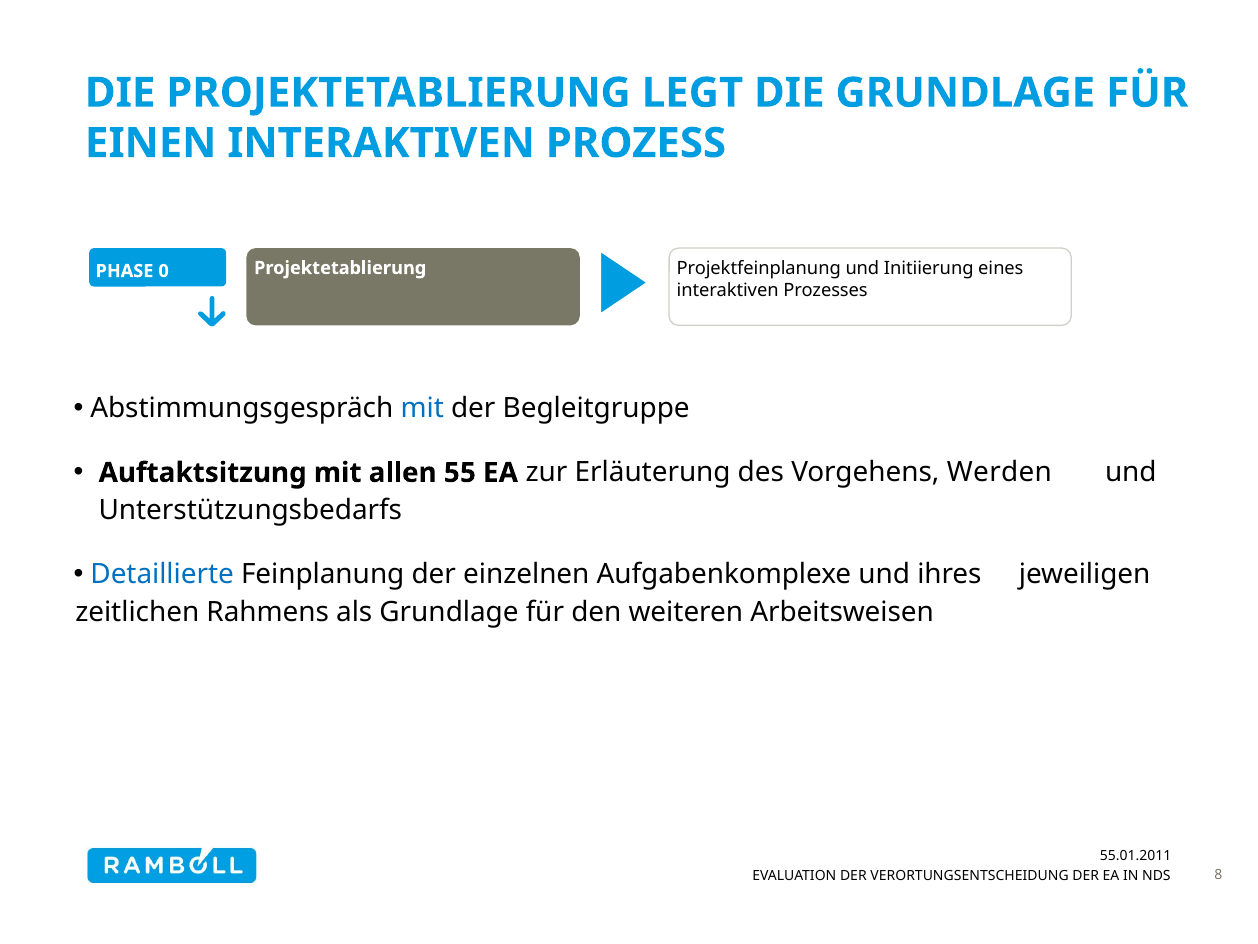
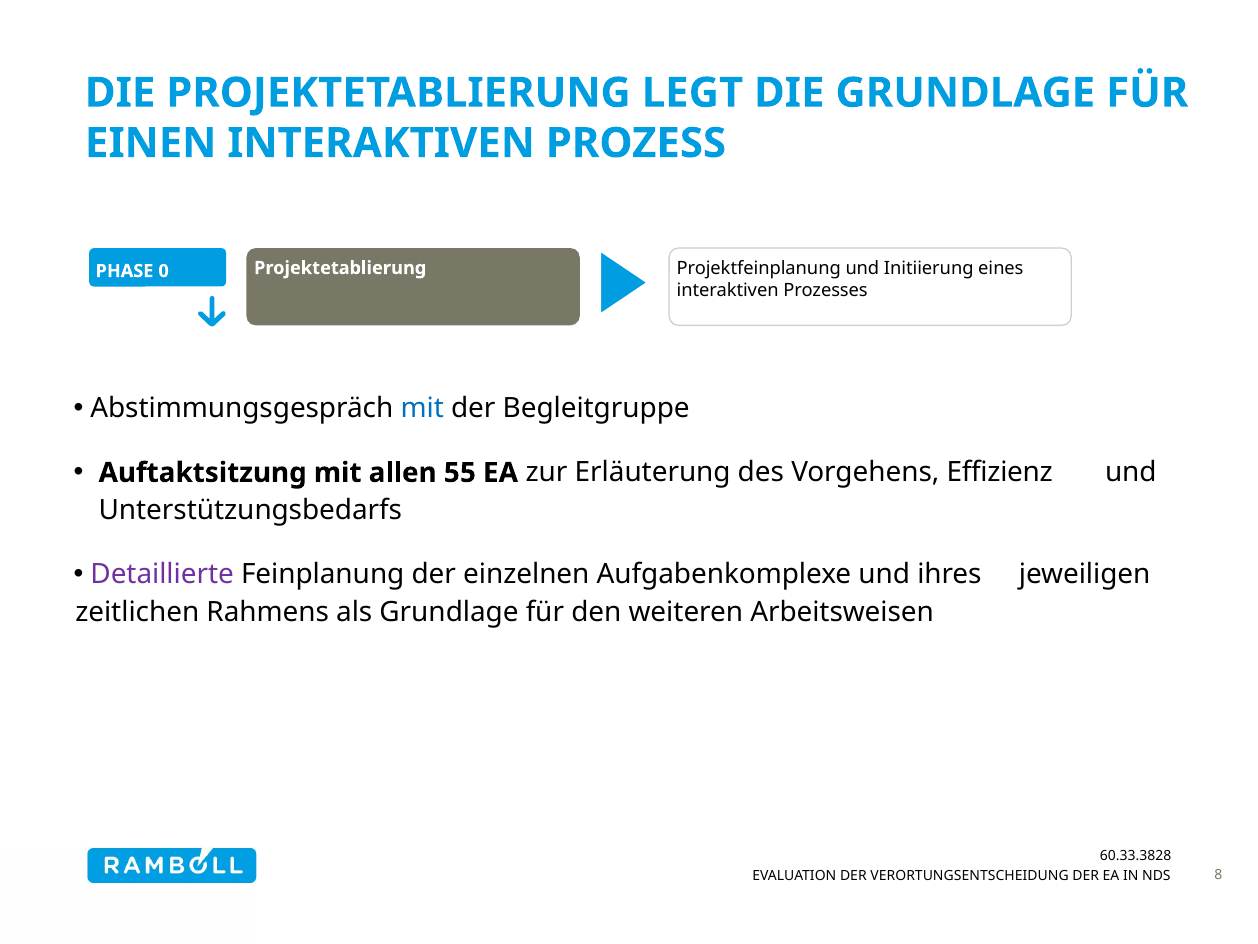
Werden: Werden -> Effizienz (1000, 472)
Detaillierte colour: blue -> purple (162, 574)
55.01.2011: 55.01.2011 -> 60.33.3828 (1136, 855)
